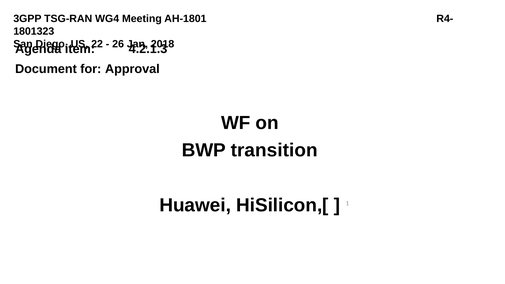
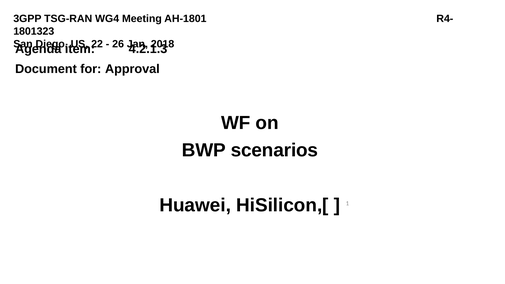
transition: transition -> scenarios (274, 150)
